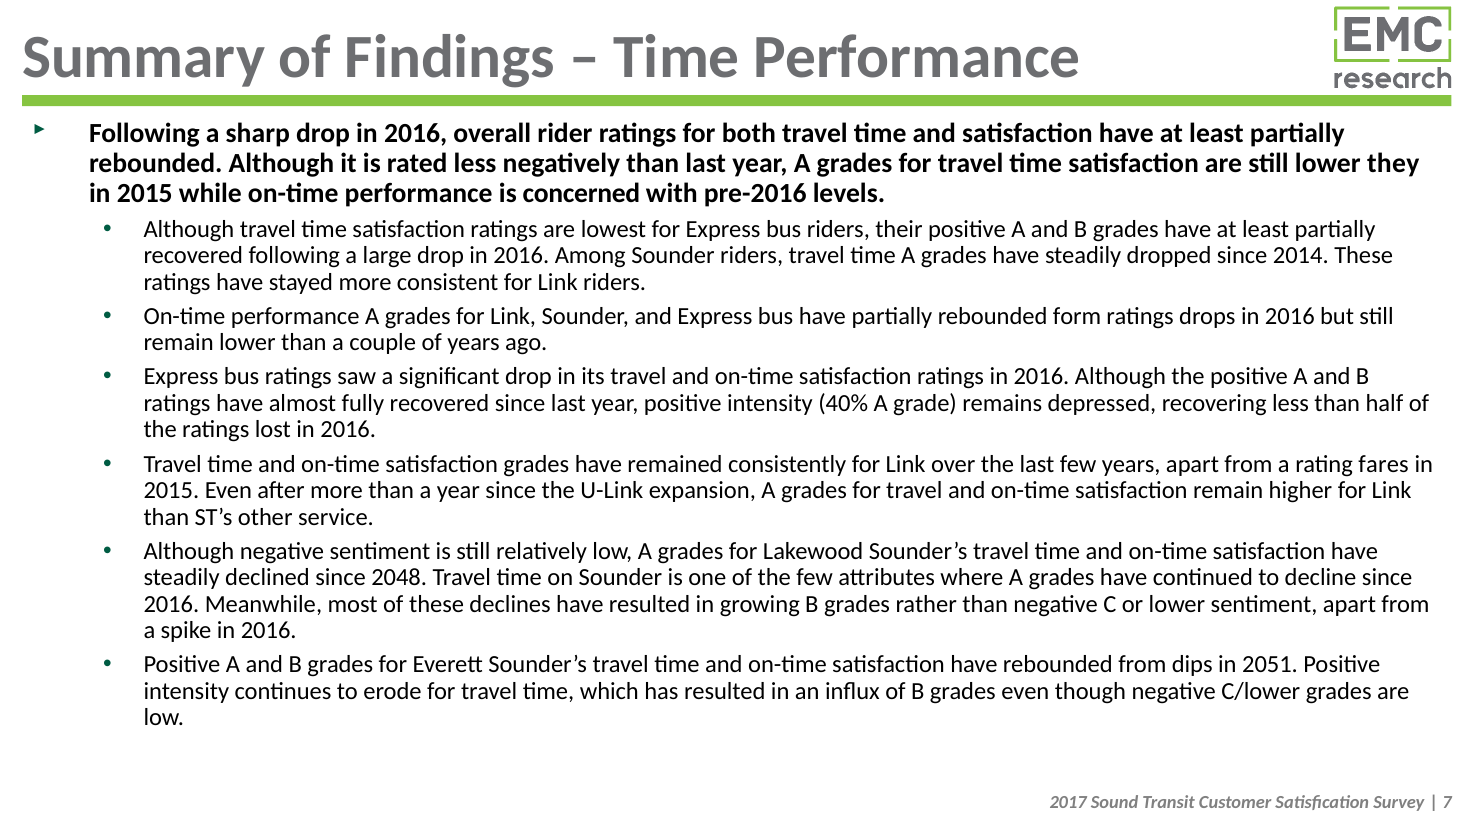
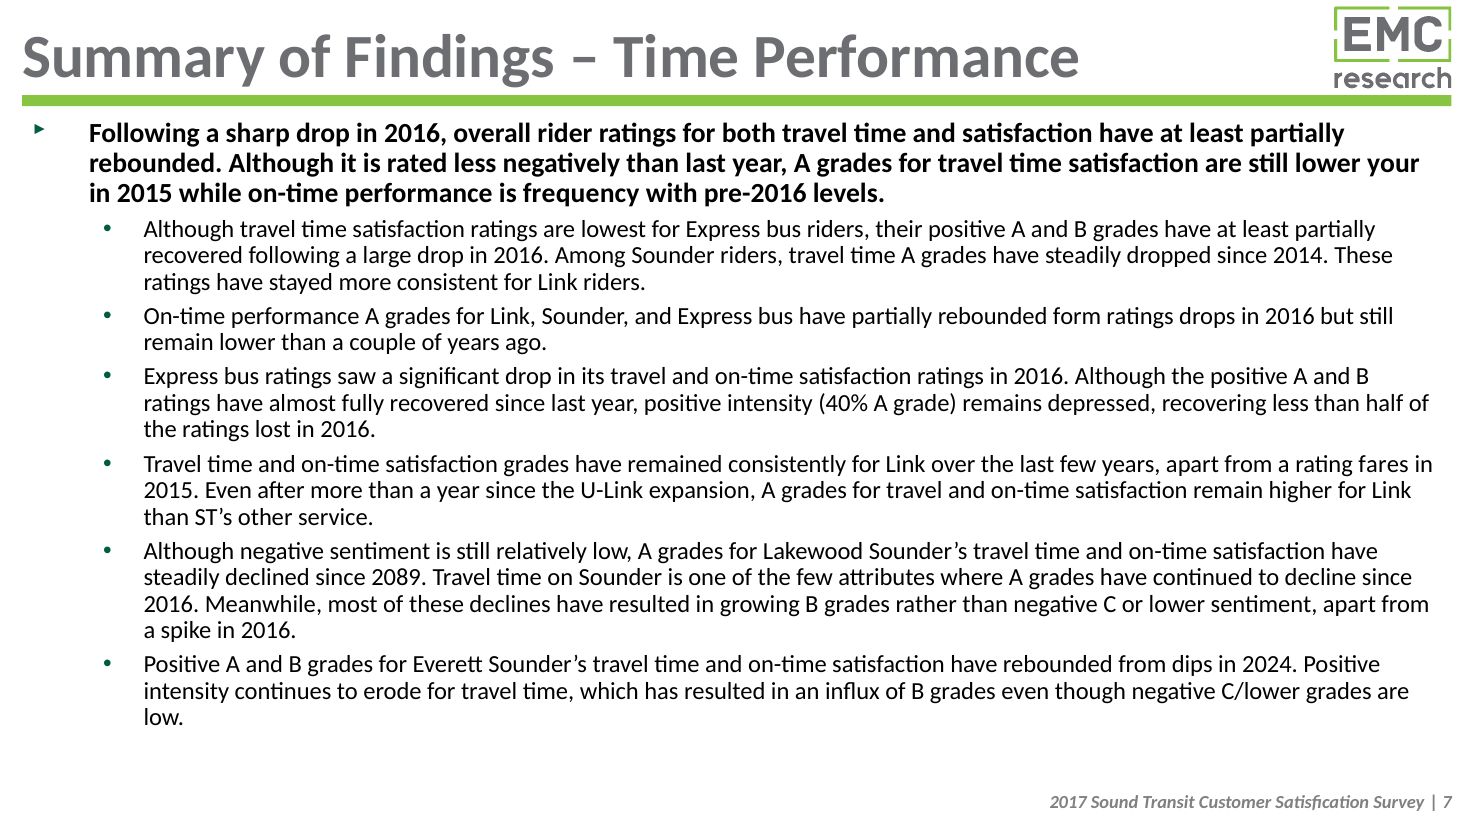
they: they -> your (1393, 163)
concerned: concerned -> frequency (581, 193)
2048: 2048 -> 2089 (399, 578)
2051: 2051 -> 2024 (1270, 665)
